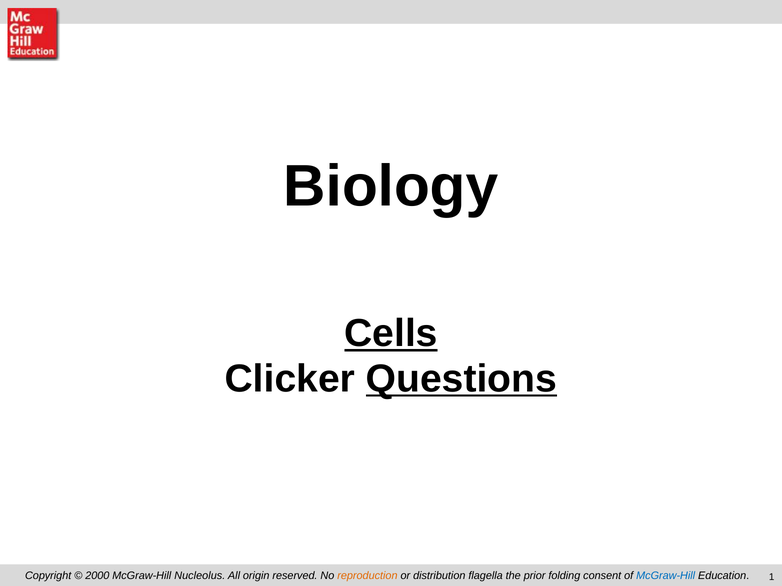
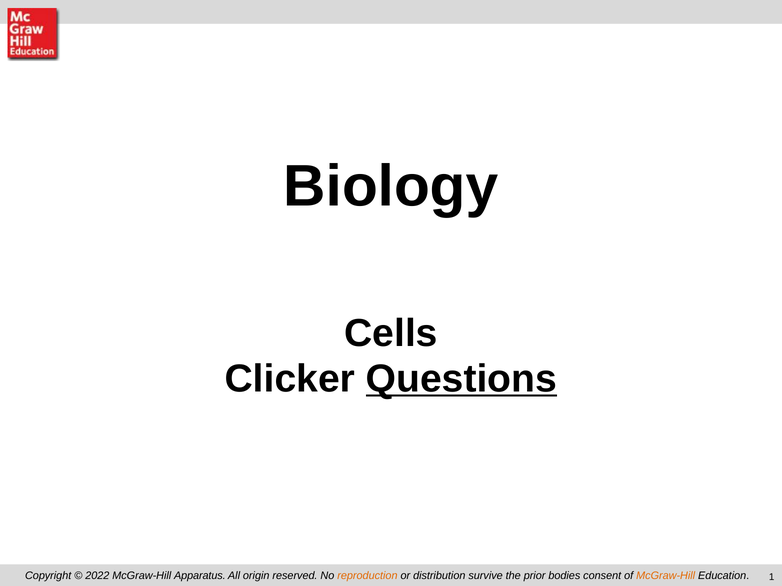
Cells underline: present -> none (391, 334)
2000: 2000 -> 2022 (97, 576)
Nucleolus: Nucleolus -> Apparatus (200, 576)
flagella: flagella -> survive (486, 576)
folding: folding -> bodies (564, 576)
McGraw-Hill colour: blue -> orange (666, 576)
